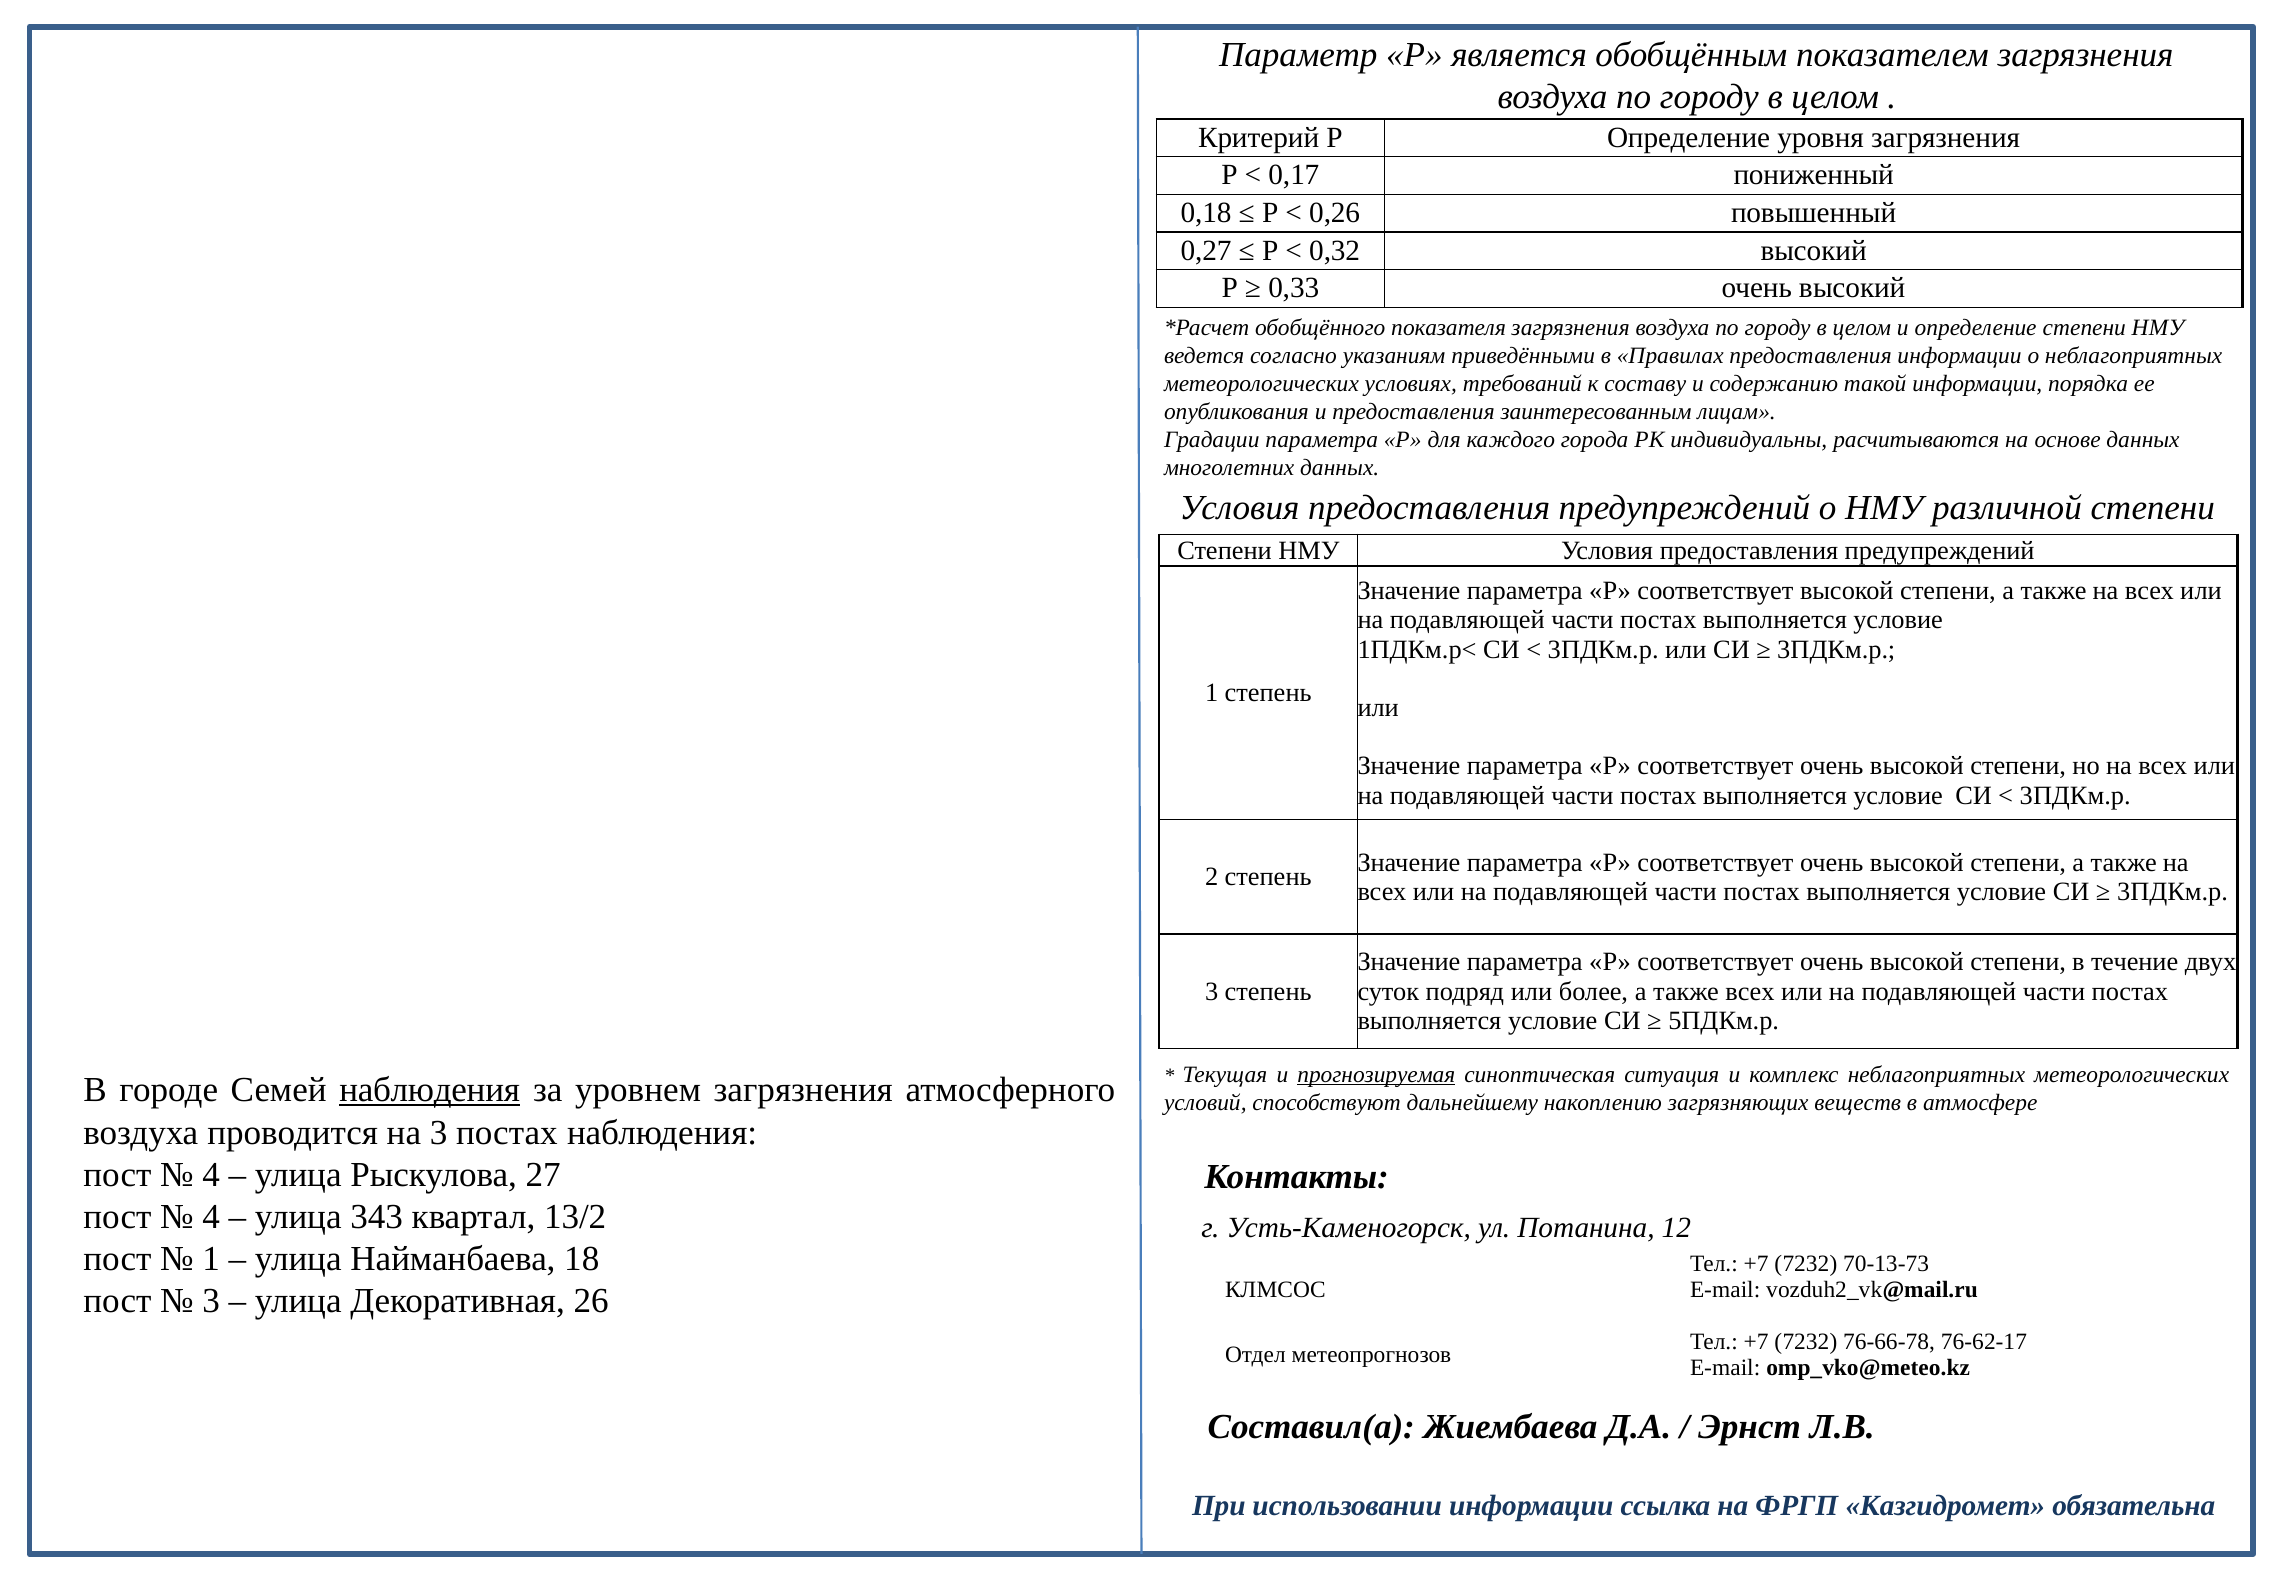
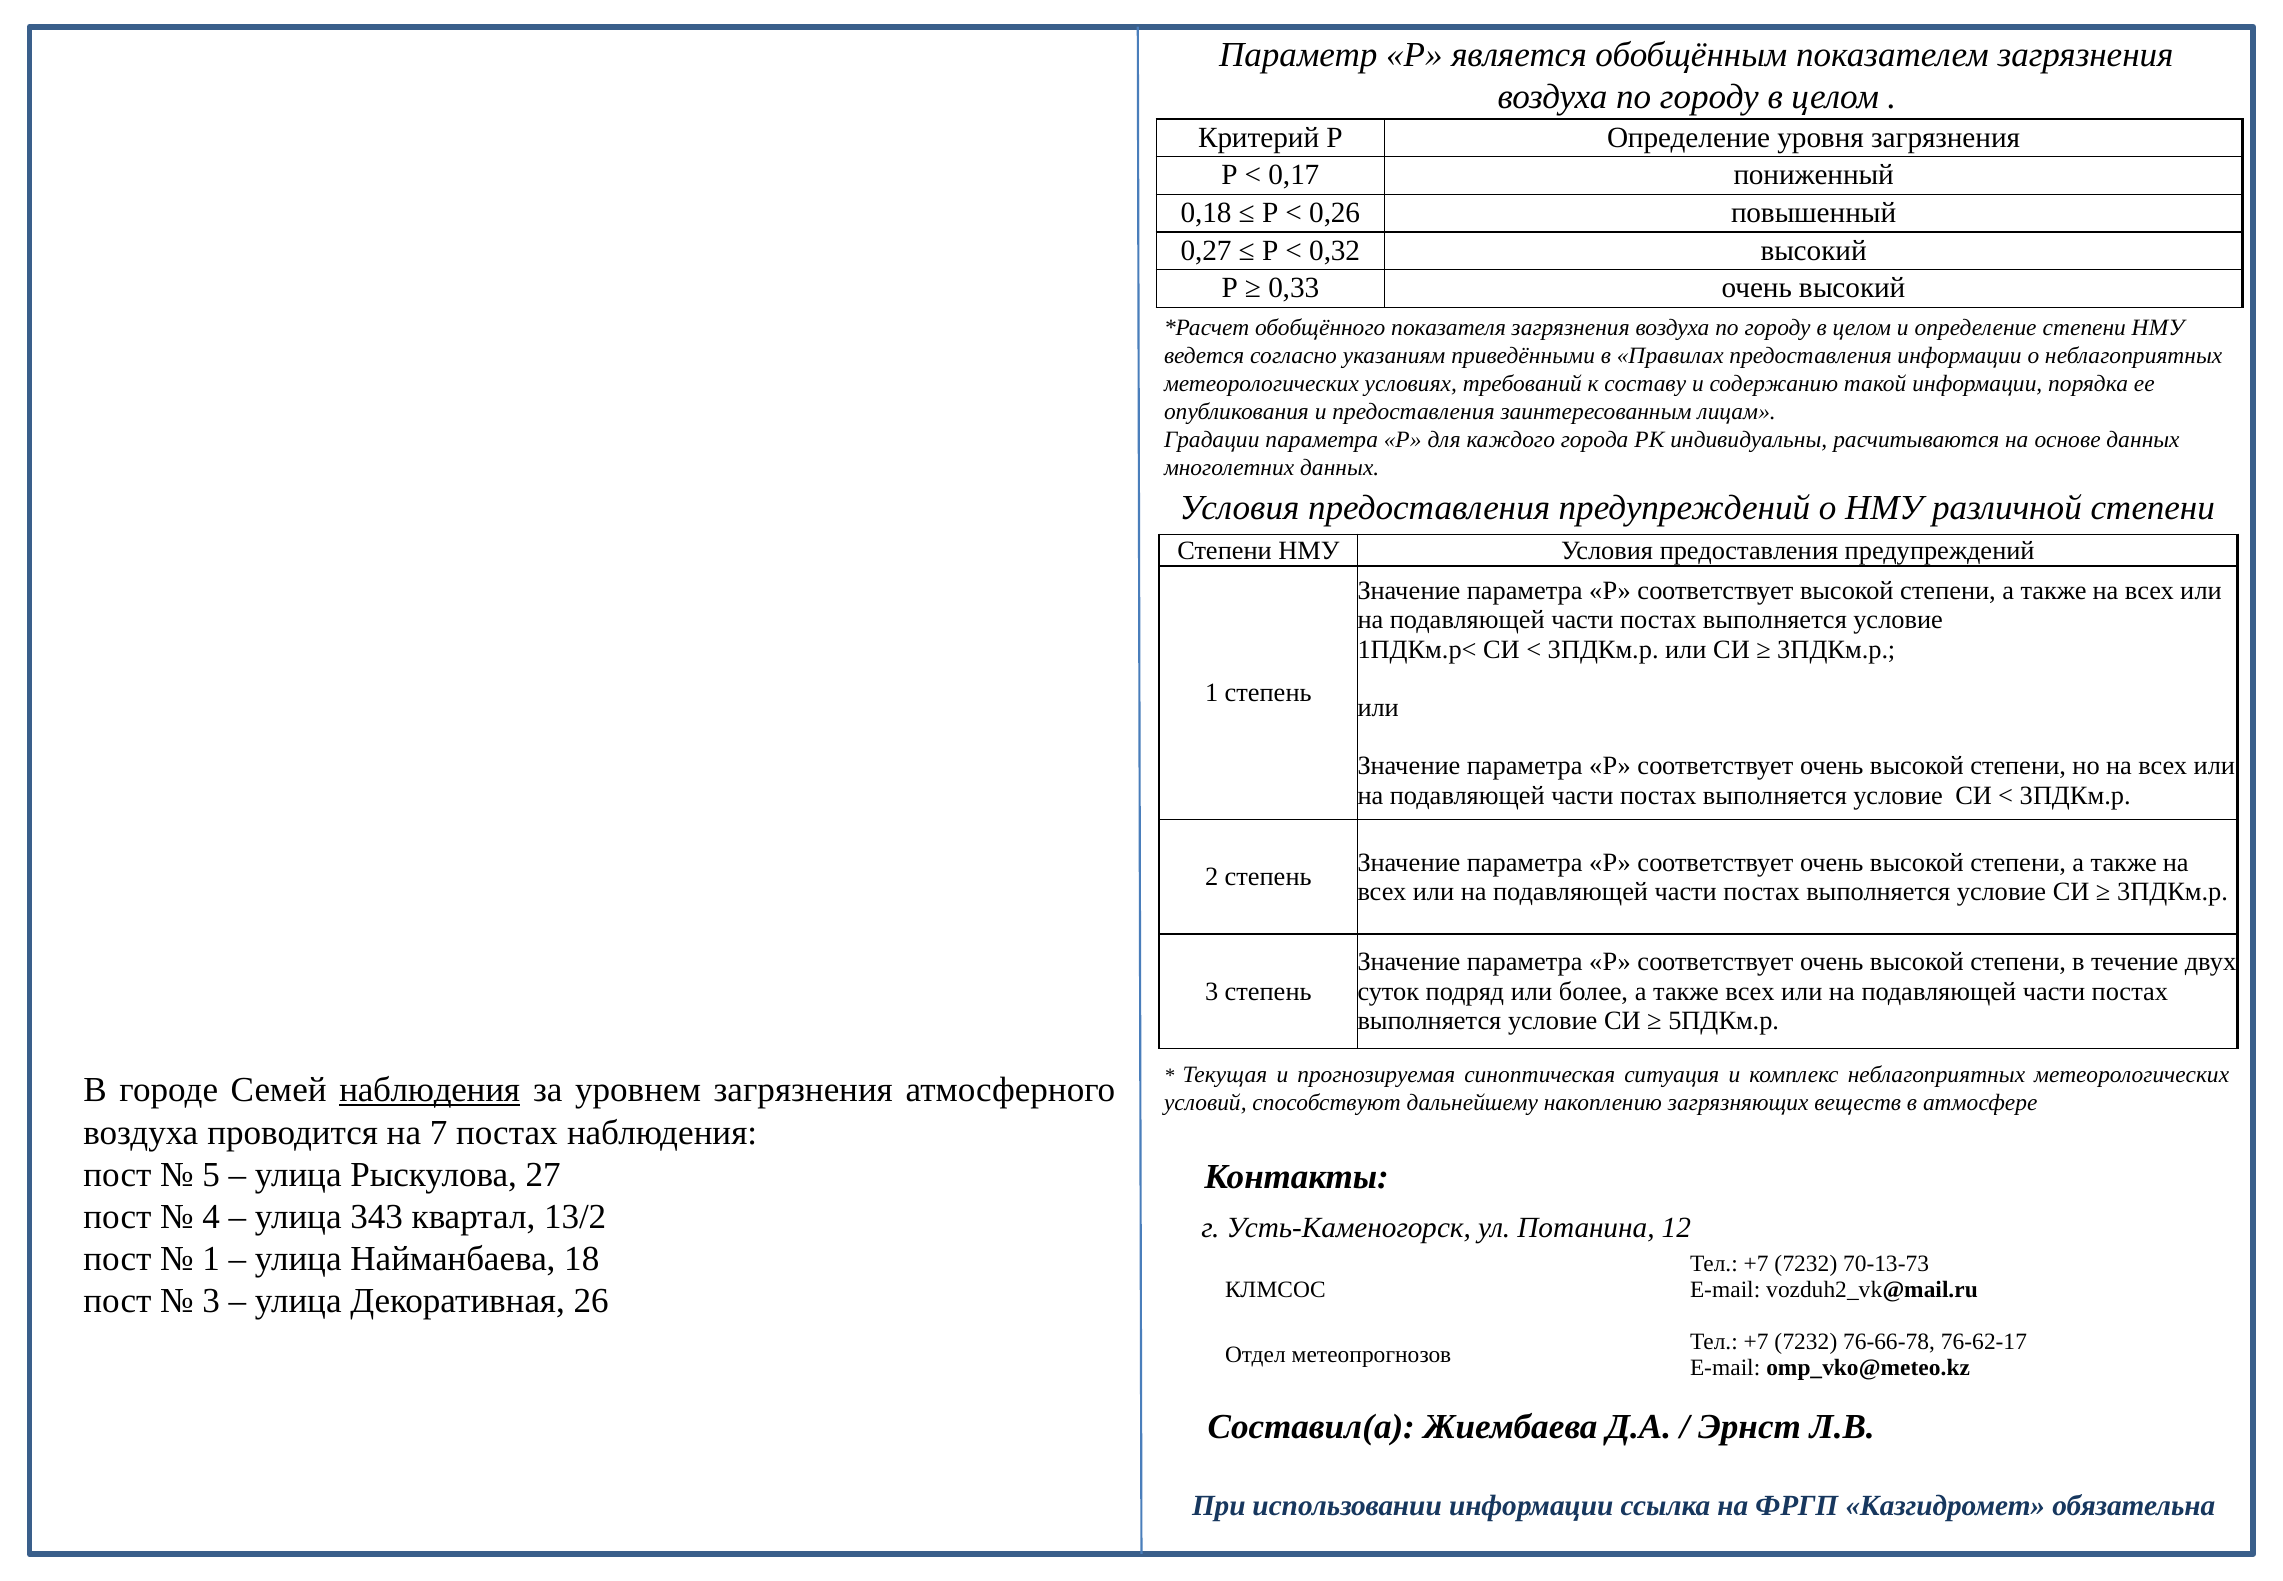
прогнозируемая underline: present -> none (1376, 1074)
на 3: 3 -> 7 (439, 1132)
4: 4 -> 5 (211, 1174)
